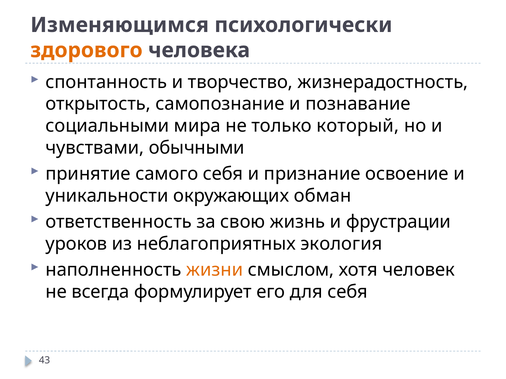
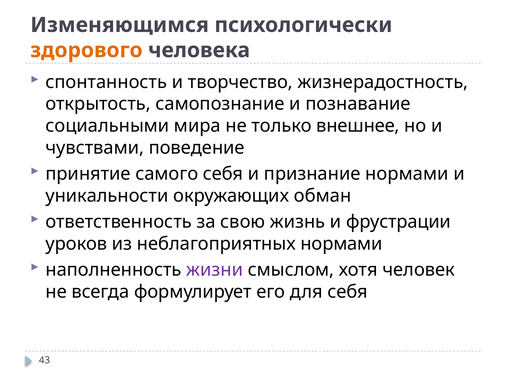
который: который -> внешнее (358, 126)
обычными: обычными -> поведение (197, 148)
признание освоение: освоение -> нормами (407, 174)
неблагоприятных экология: экология -> нормами (342, 244)
жизни colour: orange -> purple (215, 270)
